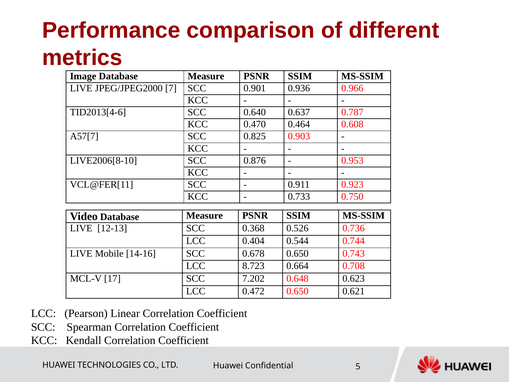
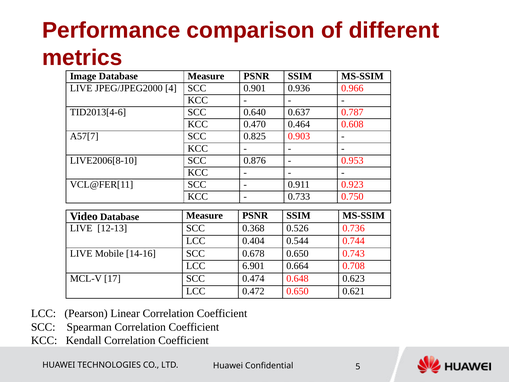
7: 7 -> 4 (171, 88)
8.723: 8.723 -> 6.901 (253, 266)
7.202: 7.202 -> 0.474 (253, 278)
